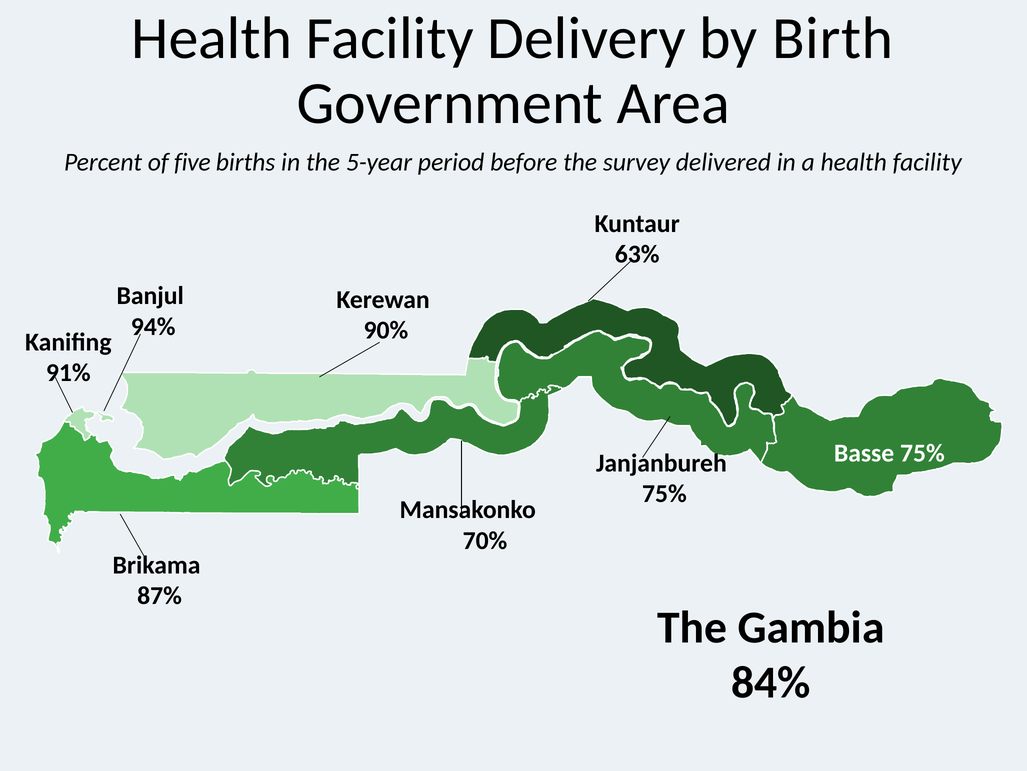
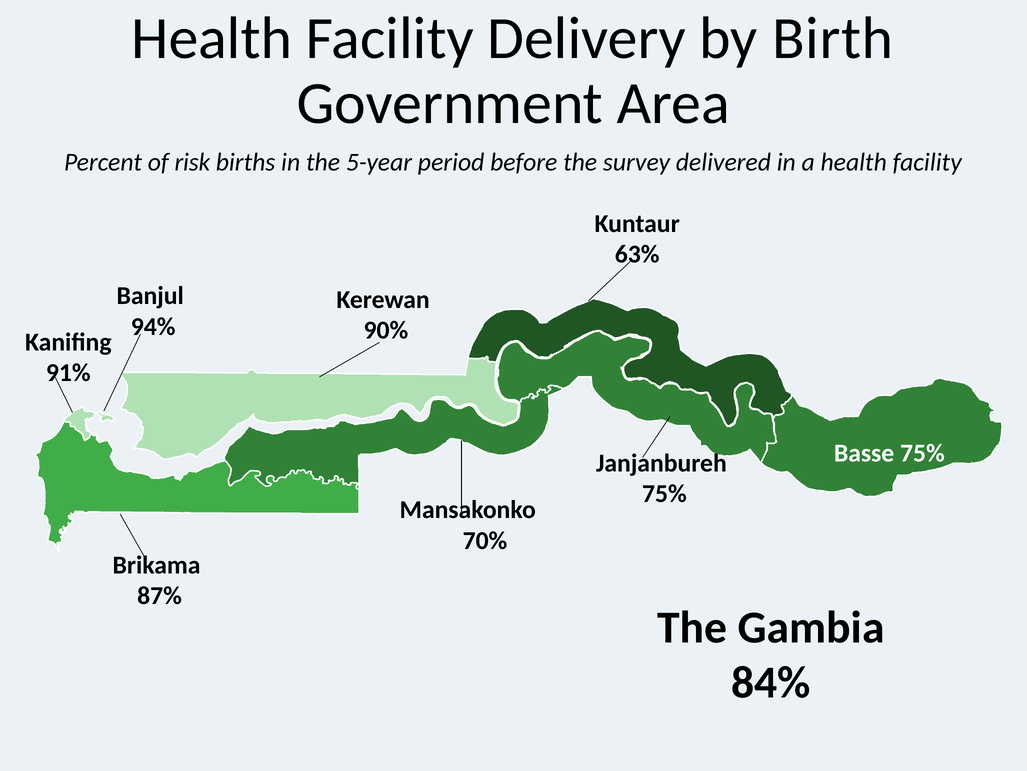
five: five -> risk (192, 162)
